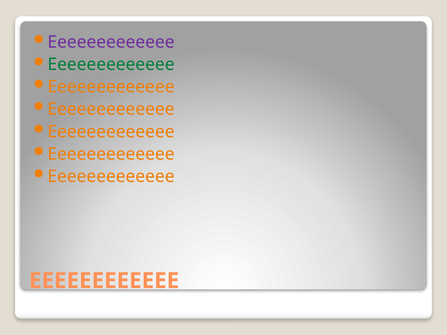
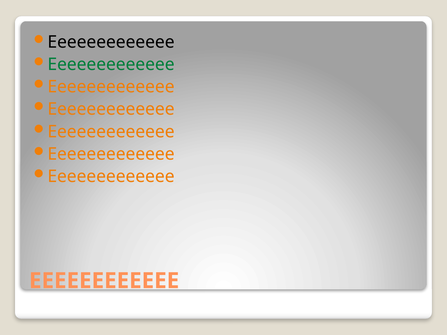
Eeeeeeeeeeeee colour: purple -> black (111, 42)
